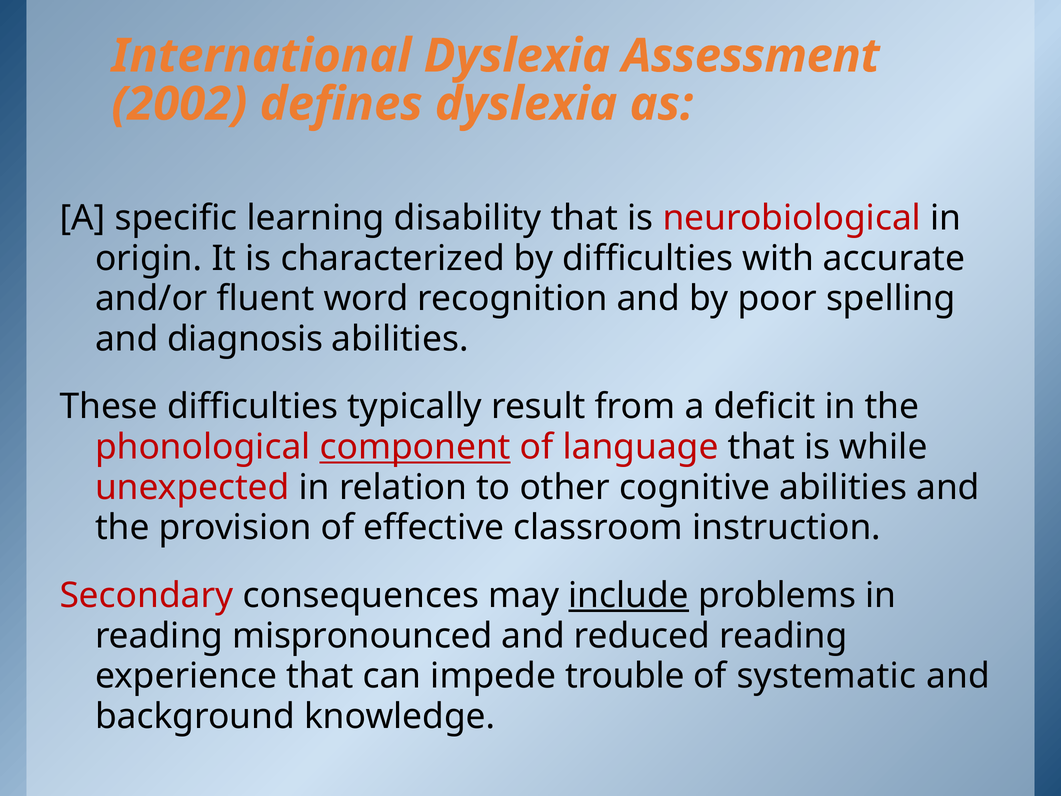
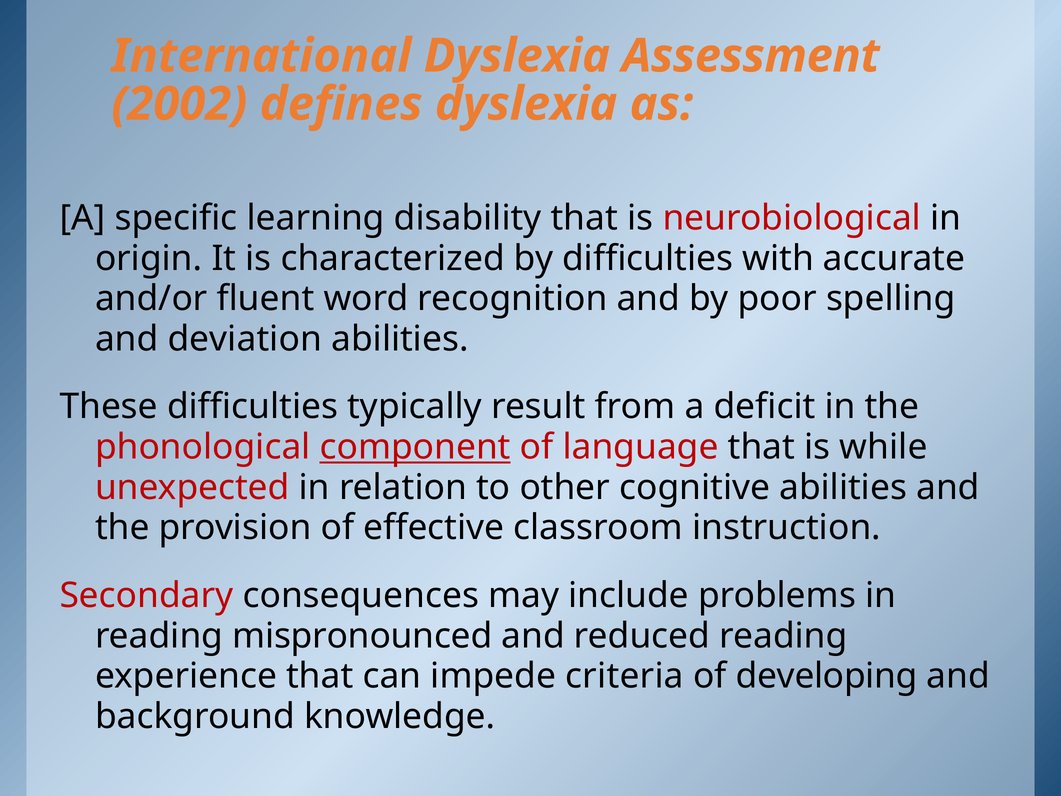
diagnosis: diagnosis -> deviation (245, 339)
include underline: present -> none (629, 595)
trouble: trouble -> criteria (625, 676)
systematic: systematic -> developing (827, 676)
